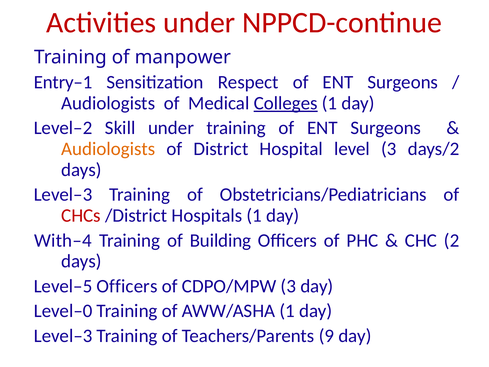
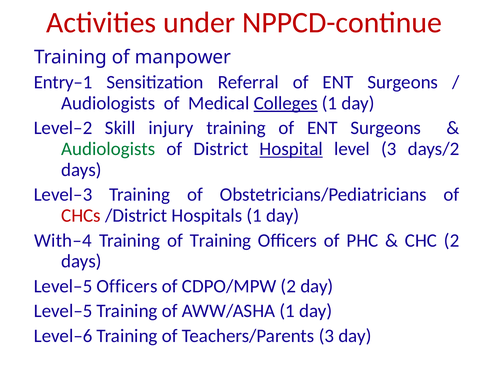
Respect: Respect -> Referral (248, 82)
Skill under: under -> injury (171, 128)
Audiologists colour: orange -> green (108, 149)
Hospital underline: none -> present (291, 149)
of Building: Building -> Training (220, 240)
CDPO/MPW 3: 3 -> 2 (288, 286)
Level–0: Level–0 -> Level–5 (63, 311)
Level–3: Level–3 -> Level–6 (63, 336)
Teachers/Parents 9: 9 -> 3 (326, 336)
